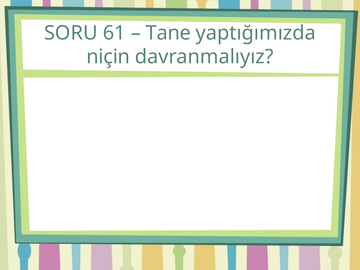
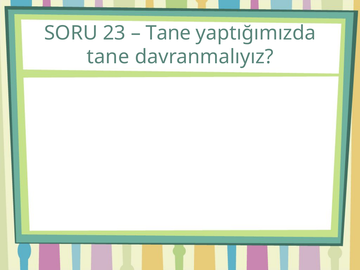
61: 61 -> 23 (114, 33)
niçin: niçin -> tane (108, 57)
